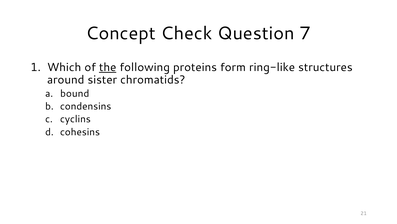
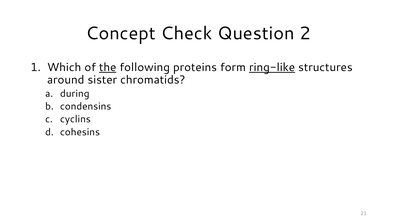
7: 7 -> 2 (305, 33)
ring-like underline: none -> present (272, 67)
bound: bound -> during (75, 93)
